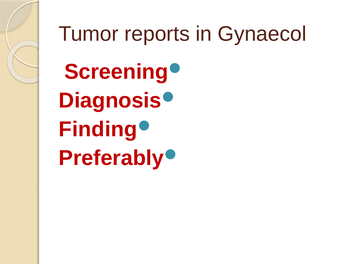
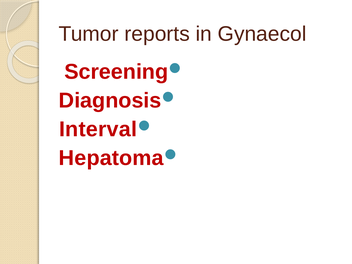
Finding: Finding -> Interval (98, 129)
Preferably: Preferably -> Hepatoma (111, 158)
